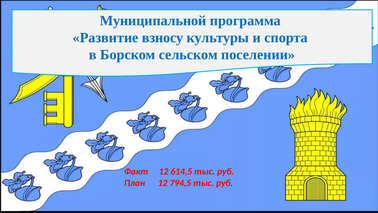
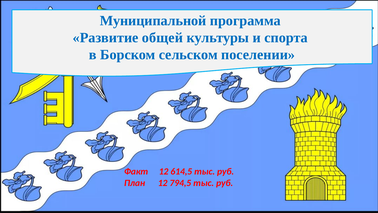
взносу: взносу -> общей (163, 38)
